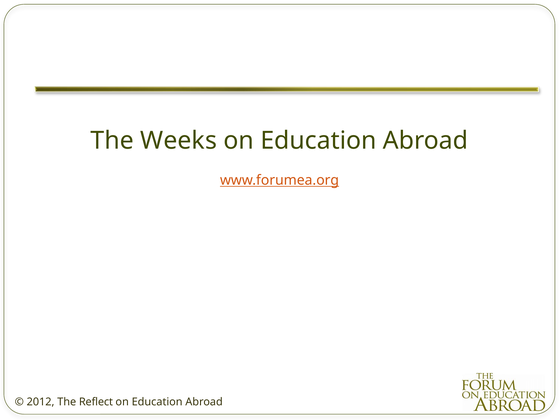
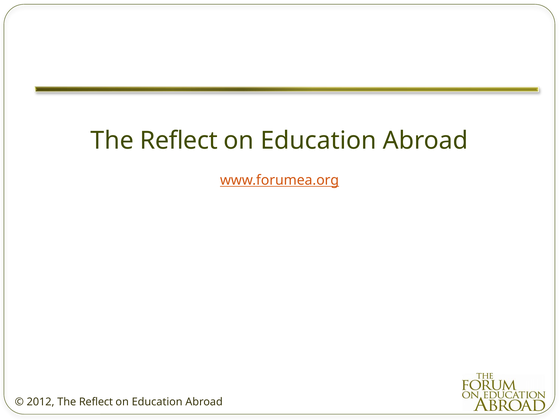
Weeks: Weeks -> Reflect (179, 141)
